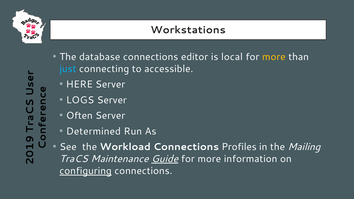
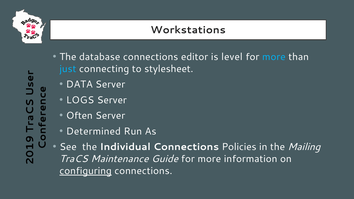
local: local -> level (232, 57)
more colour: yellow -> light blue (274, 57)
accessible: accessible -> stylesheet (169, 69)
HERE: HERE -> DATA (79, 84)
Workload: Workload -> Individual (125, 147)
Profiles: Profiles -> Policies (239, 147)
Guide underline: present -> none (165, 159)
